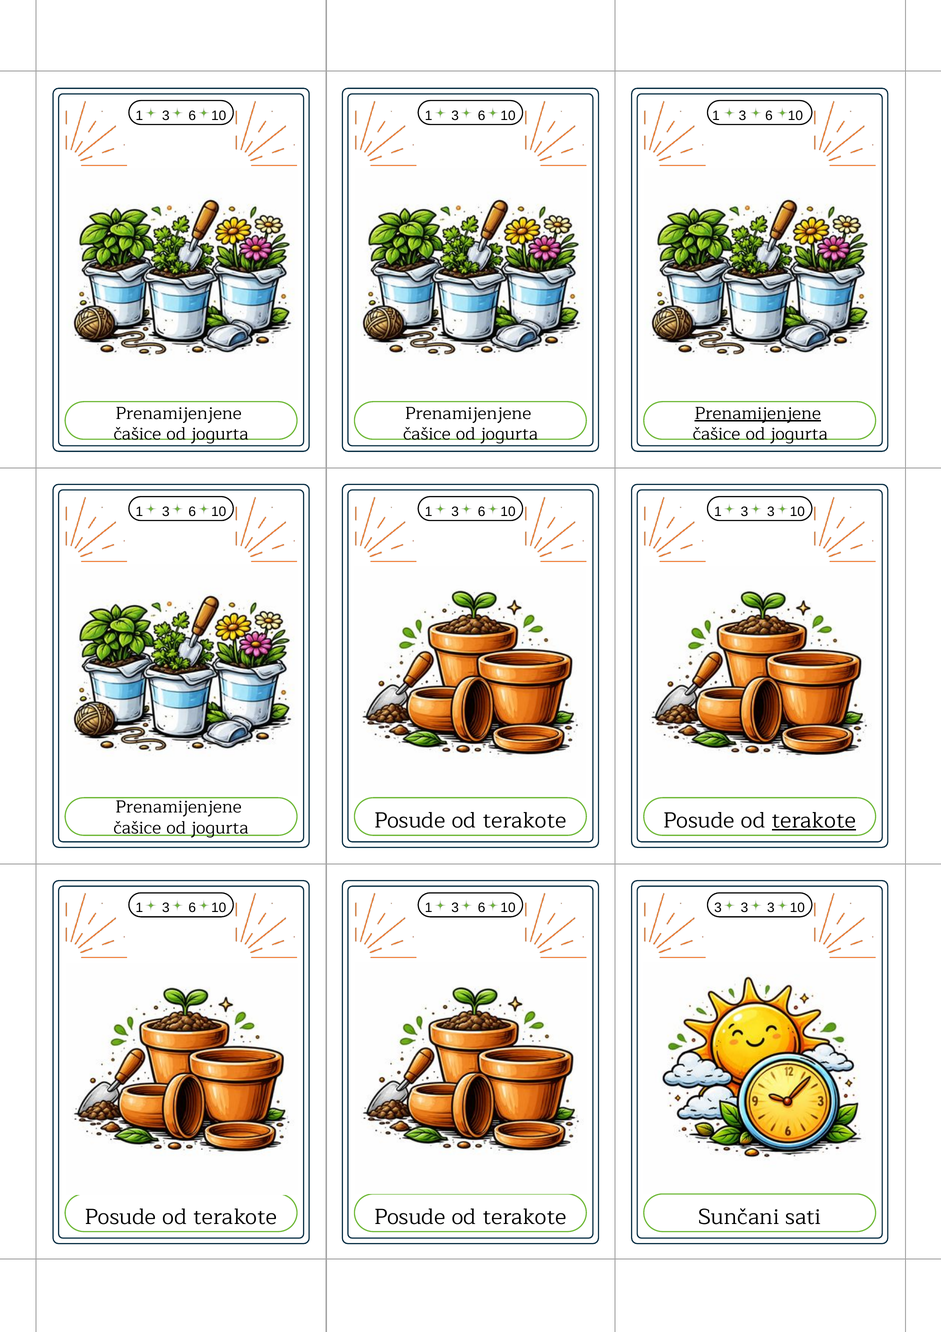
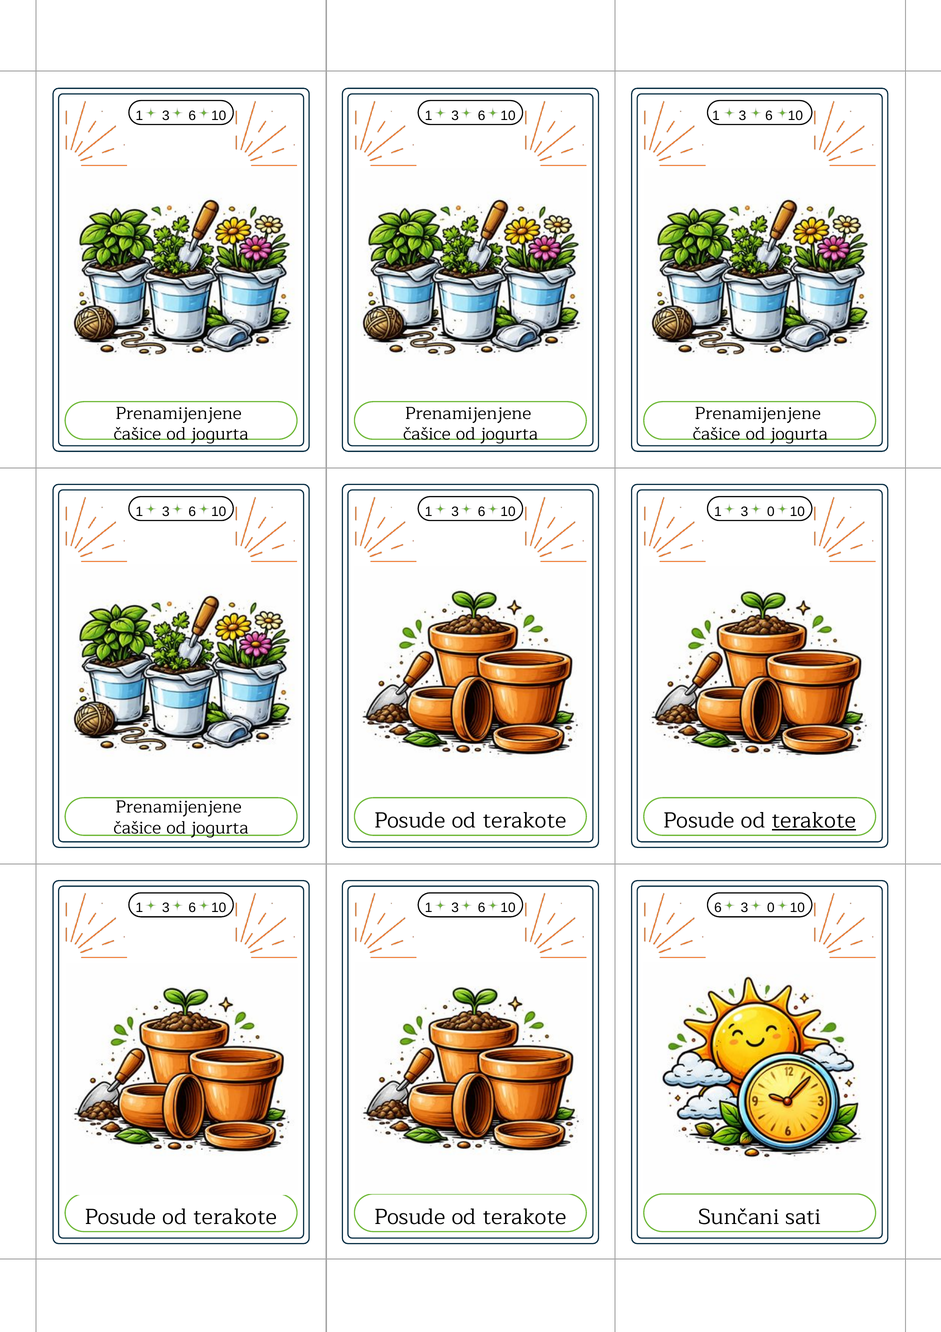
Prenamijenjene underline: present -> none (758, 413)
1 3 3: 3 -> 0 (771, 511)
10 3: 3 -> 6 (718, 907)
3: 3 -> 0 (771, 907)
